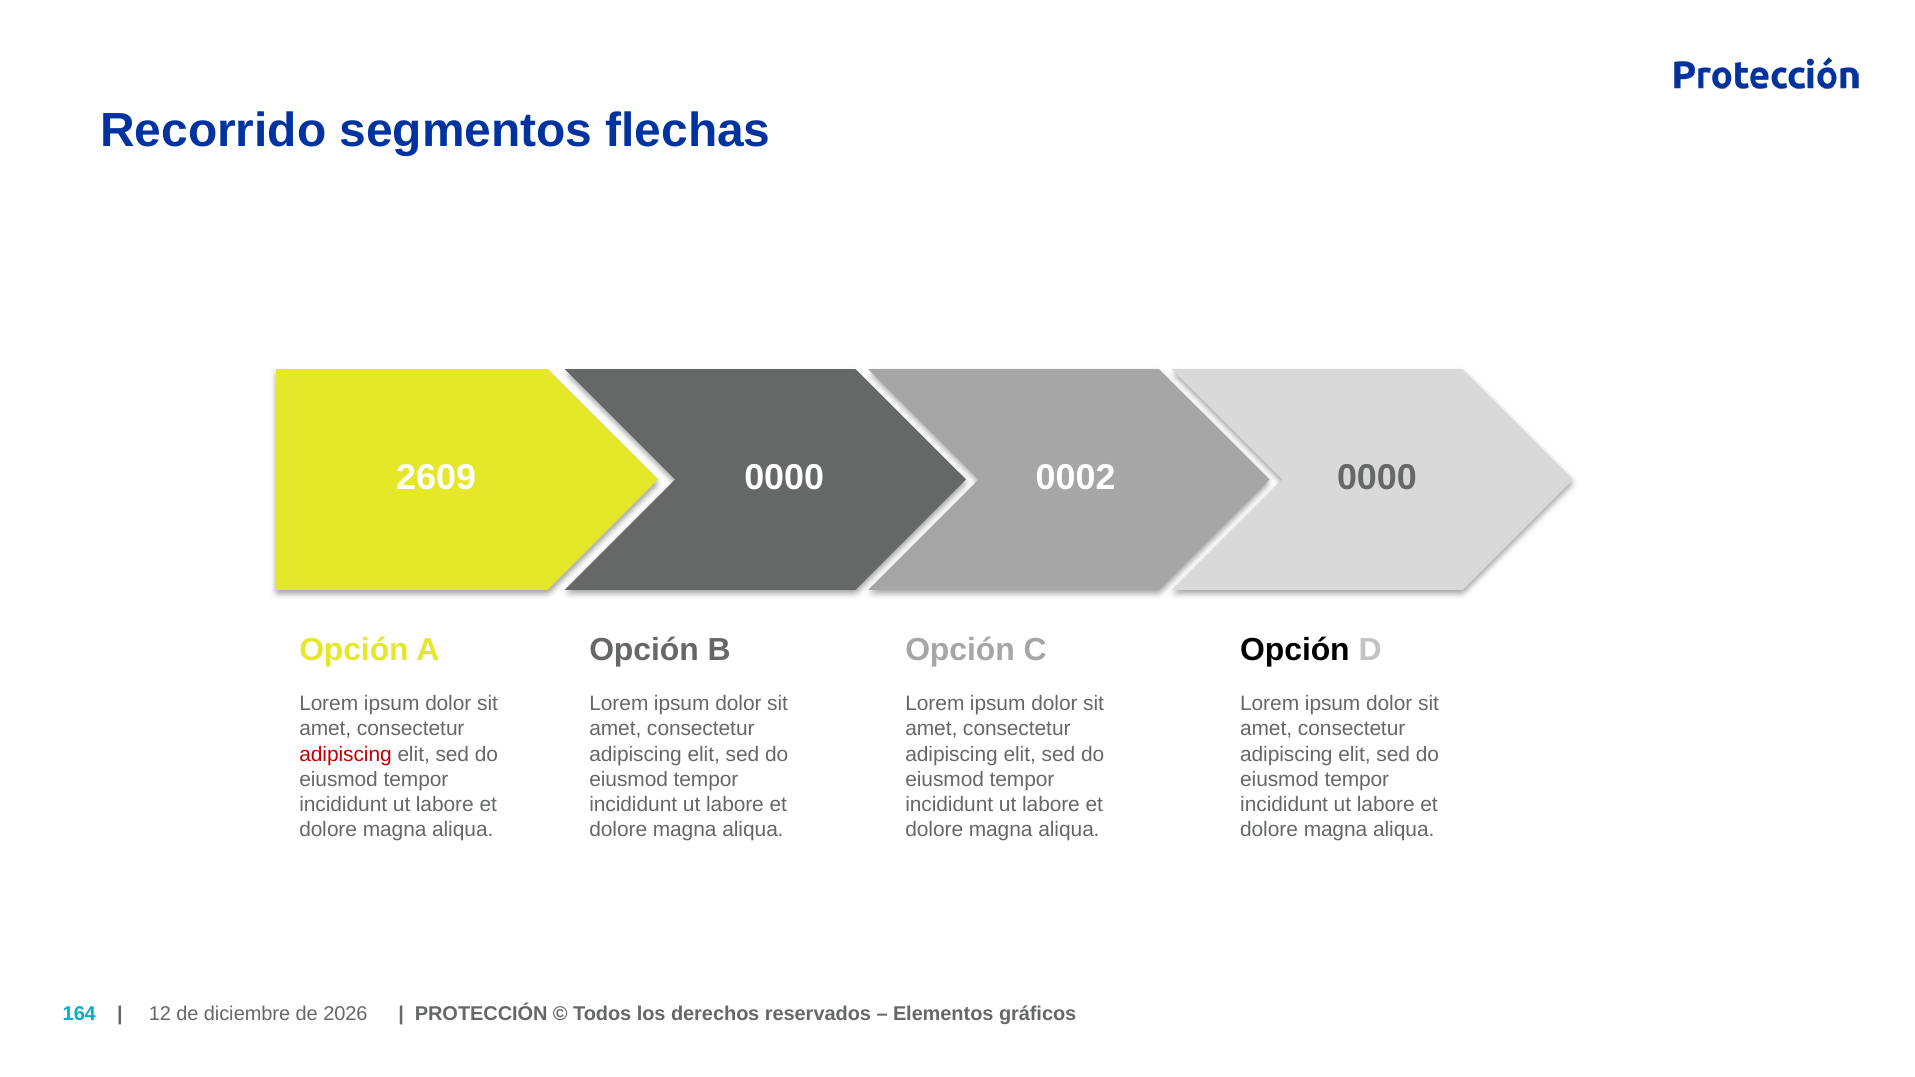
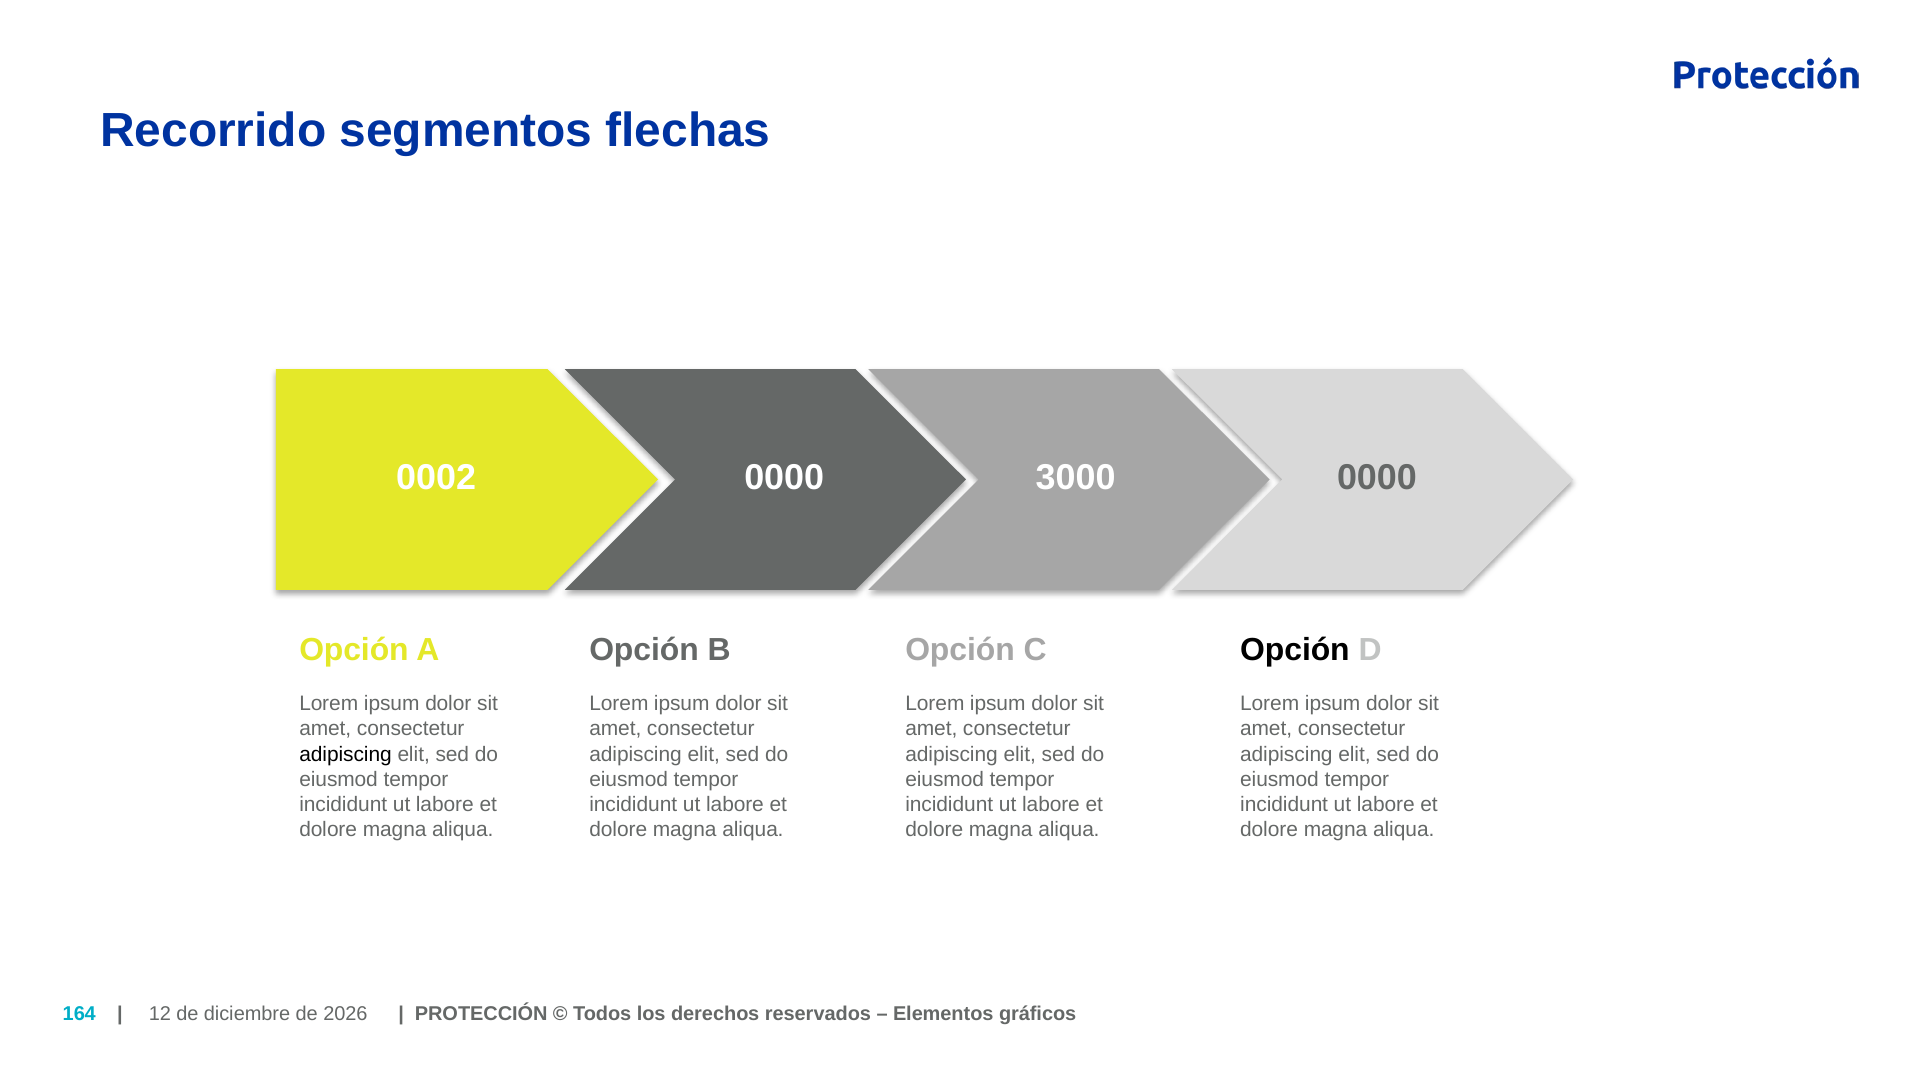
2609: 2609 -> 0002 (436, 478)
0002: 0002 -> 3000 (1076, 478)
adipiscing colour: red -> black (346, 754)
